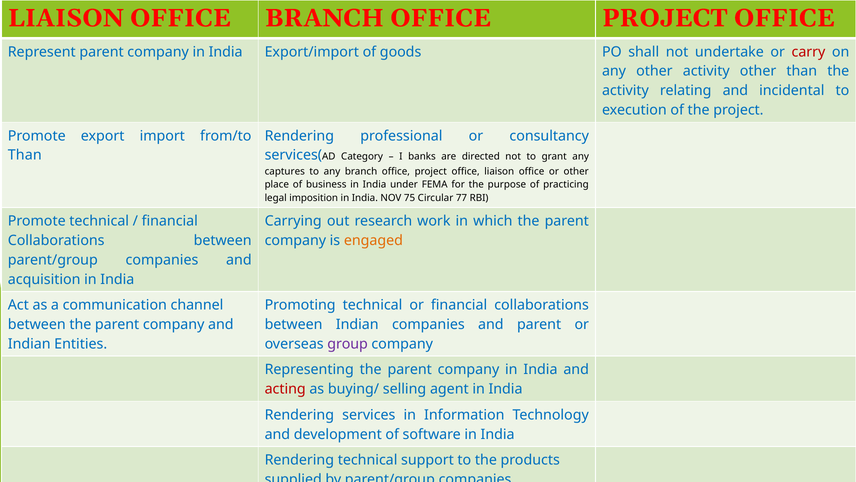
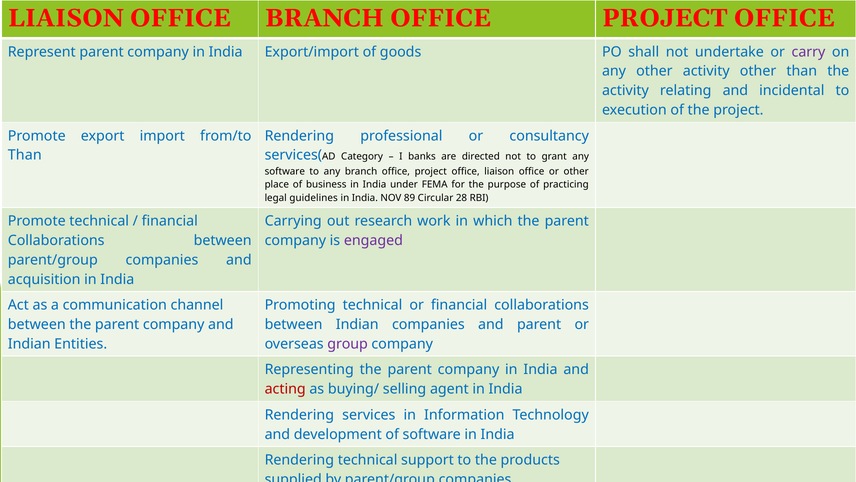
carry colour: red -> purple (808, 52)
captures: captures -> software (285, 171)
imposition: imposition -> guidelines (314, 198)
75: 75 -> 89 (410, 198)
77: 77 -> 28 (461, 198)
engaged colour: orange -> purple (373, 240)
